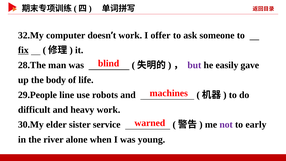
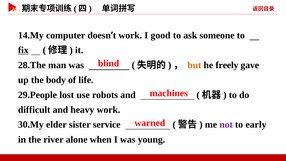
32.My: 32.My -> 14.My (31, 35)
offer: offer -> good (161, 35)
but colour: purple -> orange (194, 65)
easily: easily -> freely (227, 65)
line: line -> lost (67, 95)
